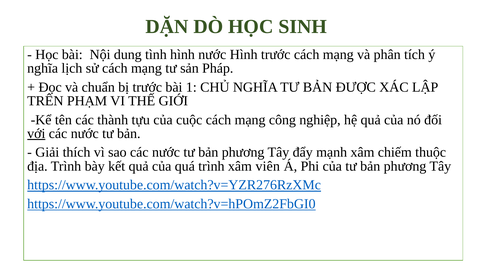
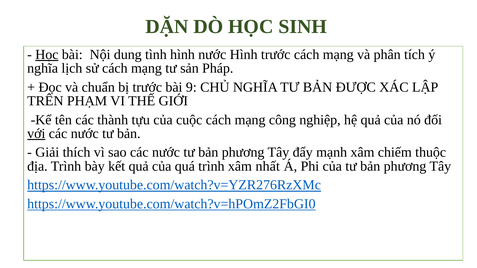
Học underline: none -> present (47, 55)
1: 1 -> 9 (191, 87)
viên: viên -> nhất (268, 166)
